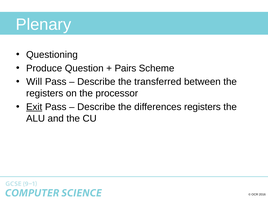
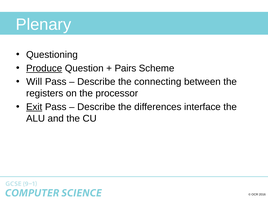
Produce underline: none -> present (44, 68)
transferred: transferred -> connecting (158, 82)
differences registers: registers -> interface (202, 107)
